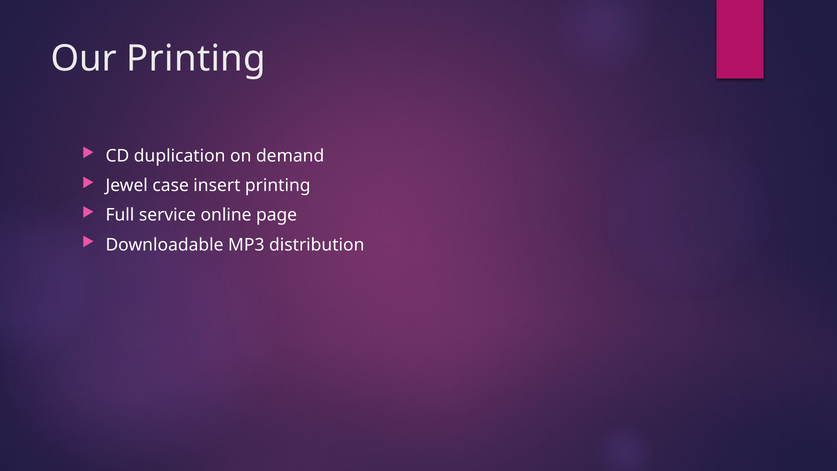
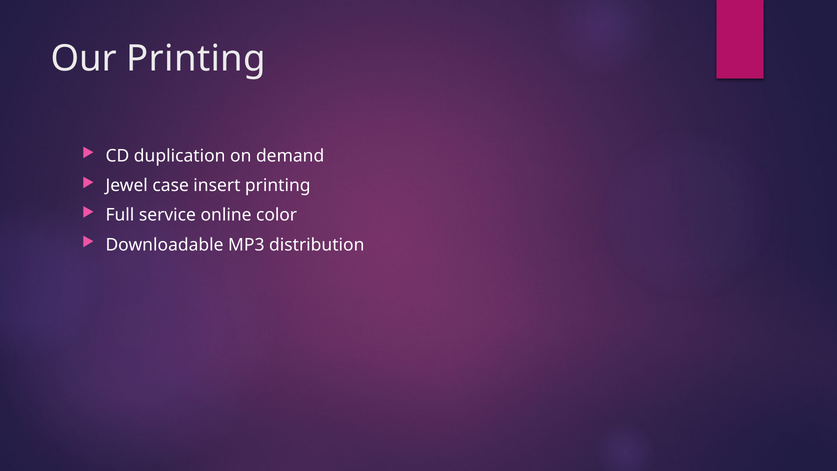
page: page -> color (277, 215)
